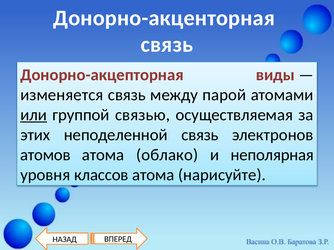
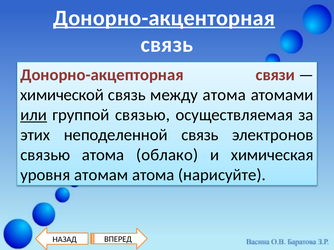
Донорно-акценторная underline: none -> present (164, 18)
виды: виды -> связи (275, 75)
изменяется: изменяется -> химической (62, 95)
между парой: парой -> атома (224, 95)
атомов: атомов -> связью (45, 155)
неполярная: неполярная -> химическая (272, 155)
классов: классов -> атомам (101, 175)
